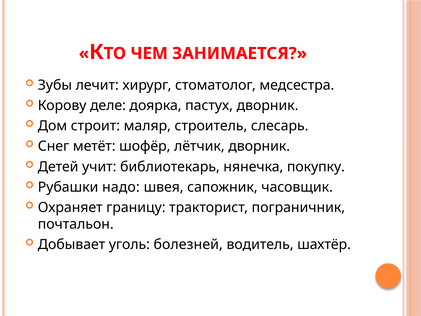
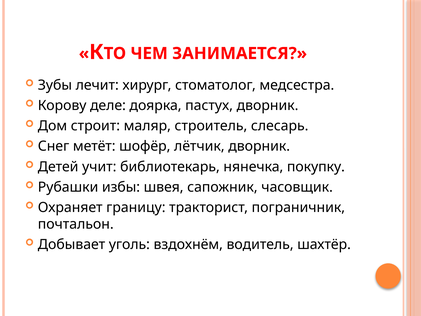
надо: надо -> избы (121, 187)
болезней: болезней -> вздохнём (188, 244)
